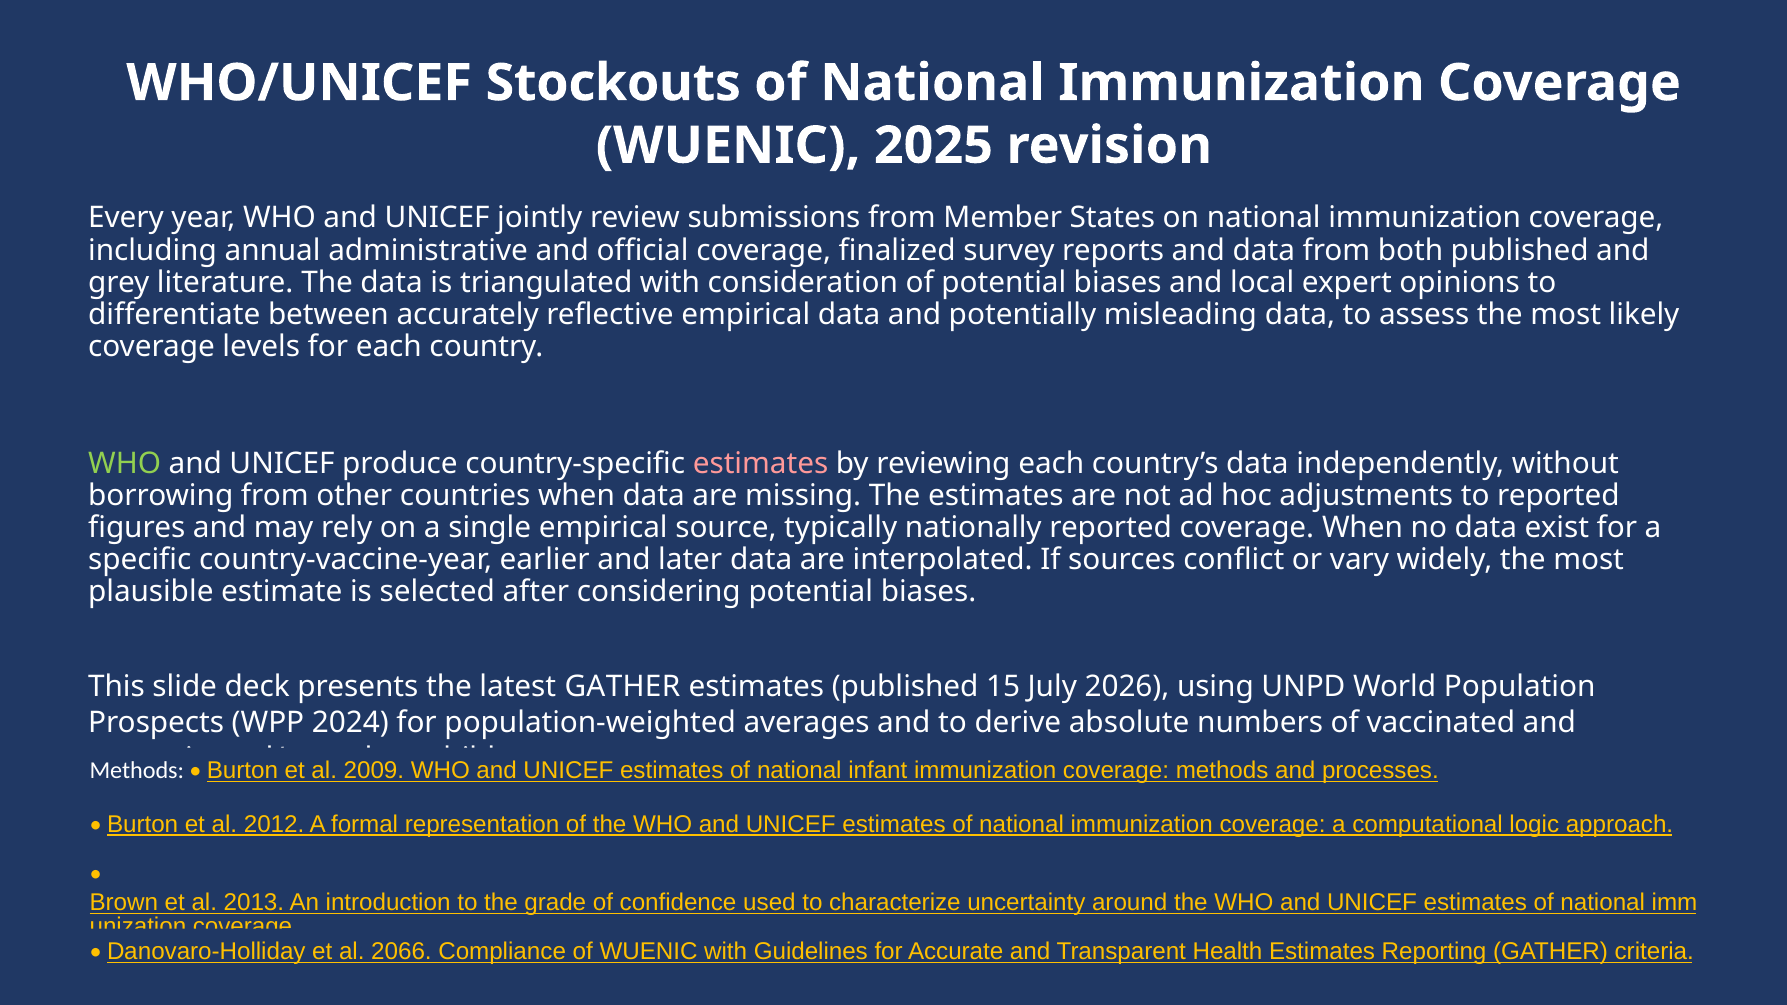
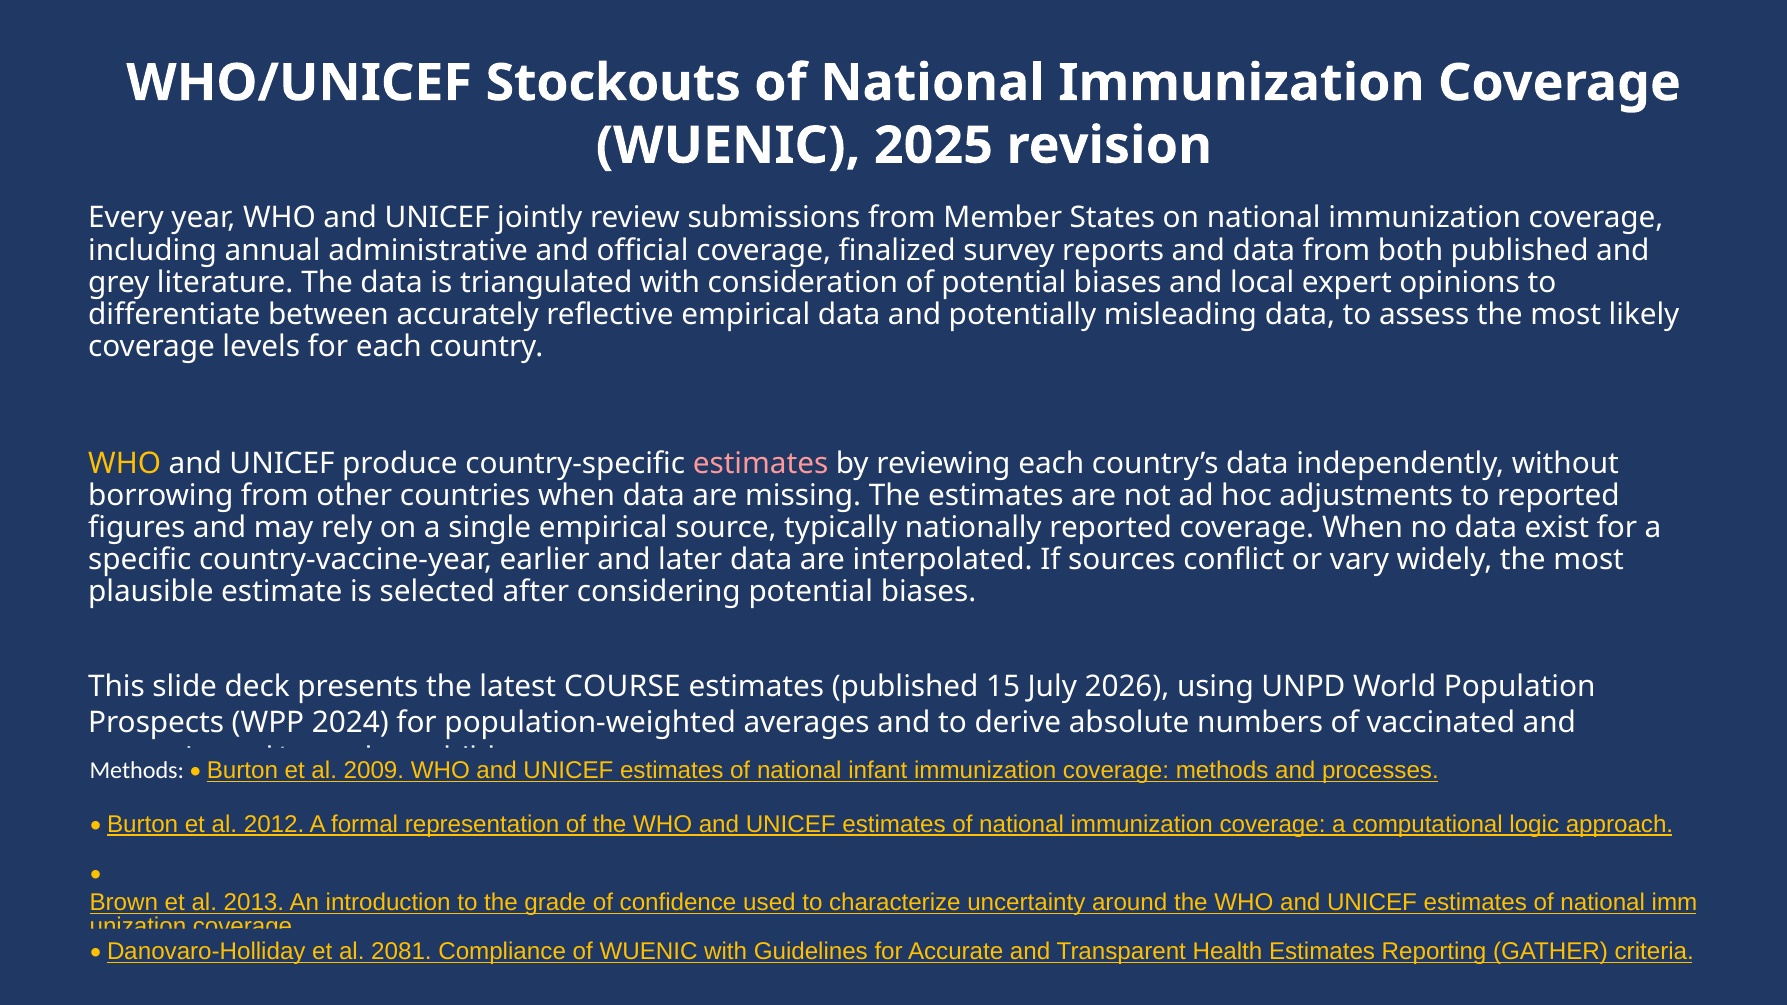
WHO colour: light green -> yellow (125, 464)
latest GATHER: GATHER -> COURSE (622, 687)
2066: 2066 -> 2081 (401, 952)
